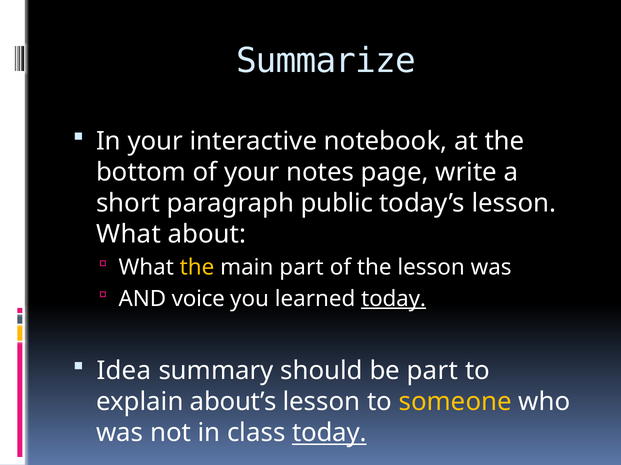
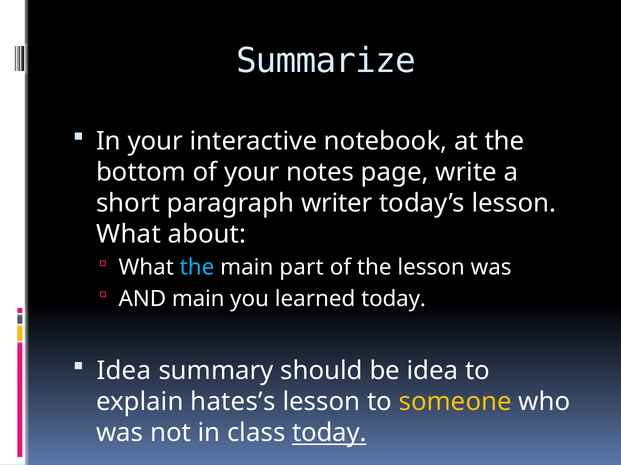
public: public -> writer (337, 204)
the colour: yellow -> light blue (197, 268)
AND voice: voice -> main (198, 299)
today underline: present -> none (394, 299)
be part: part -> idea (433, 372)
about’s: about’s -> hates’s (233, 403)
